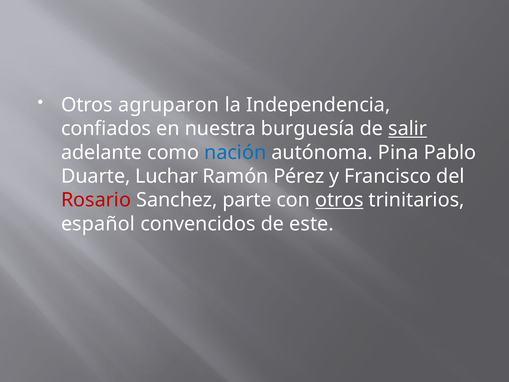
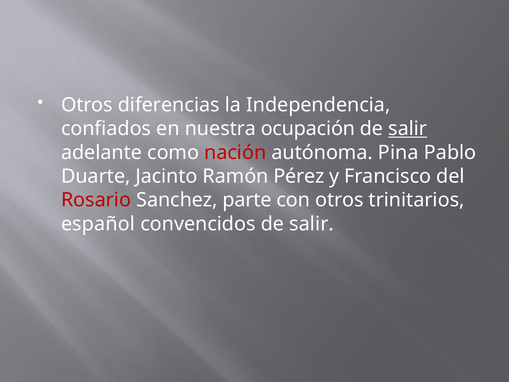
agruparon: agruparon -> diferencias (169, 105)
burguesía: burguesía -> ocupación (308, 129)
nación colour: blue -> red (235, 152)
Luchar: Luchar -> Jacinto (166, 176)
otros underline: present -> none (339, 200)
convencidos de este: este -> salir (312, 224)
